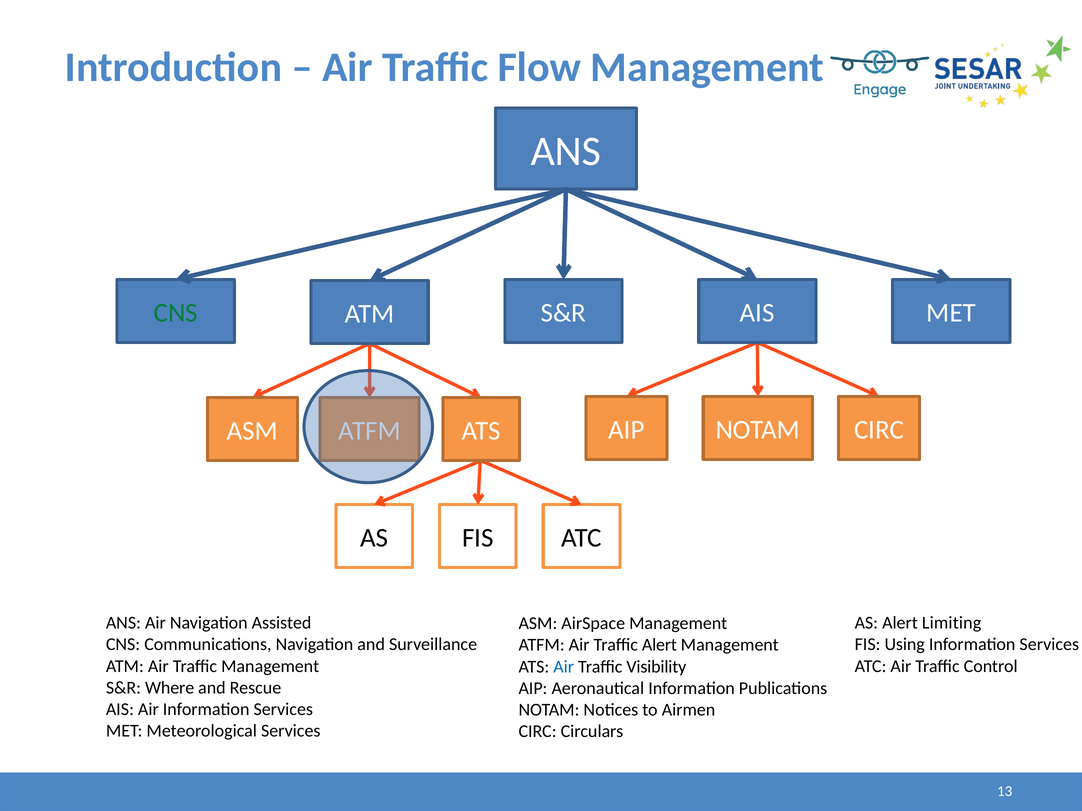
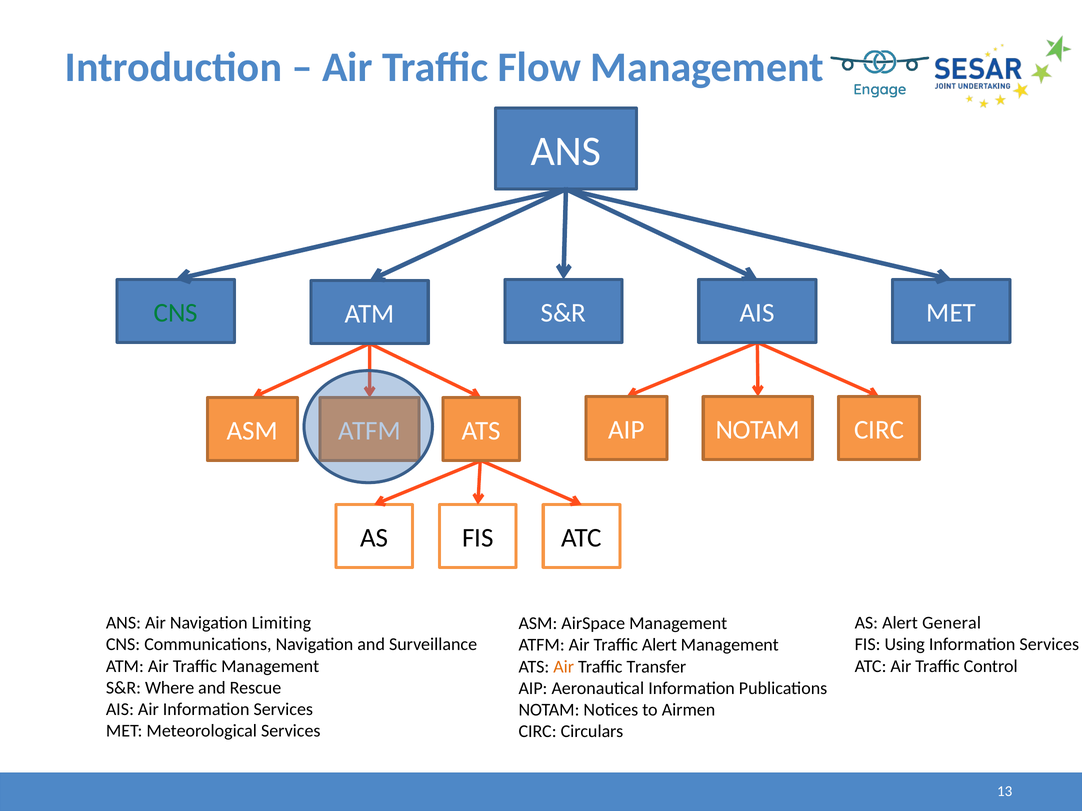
Assisted: Assisted -> Limiting (281, 623)
Limiting: Limiting -> General (952, 623)
Air colour: blue -> orange (564, 667)
Visibility: Visibility -> Transfer (656, 667)
